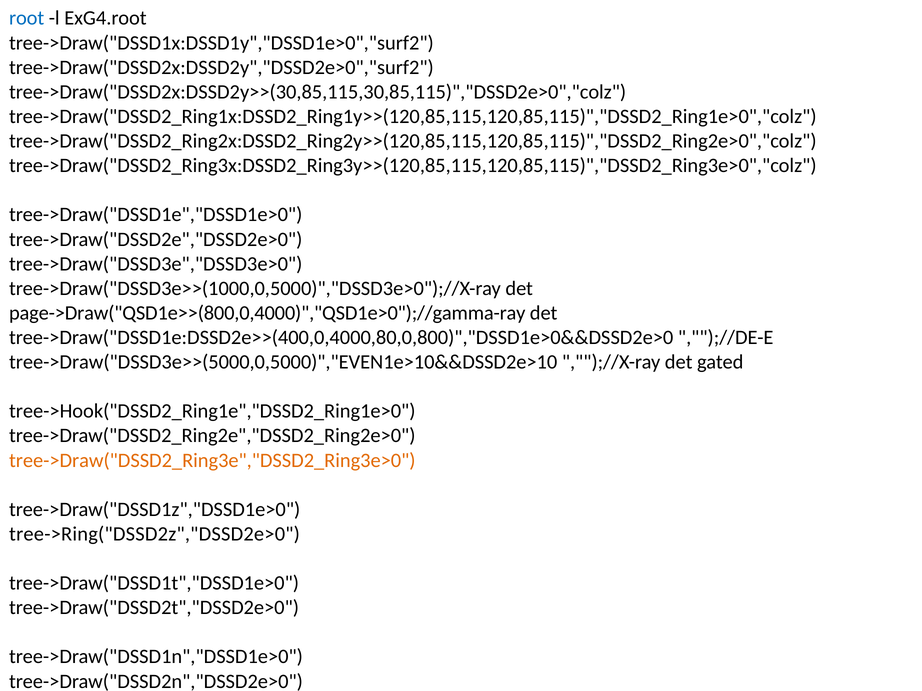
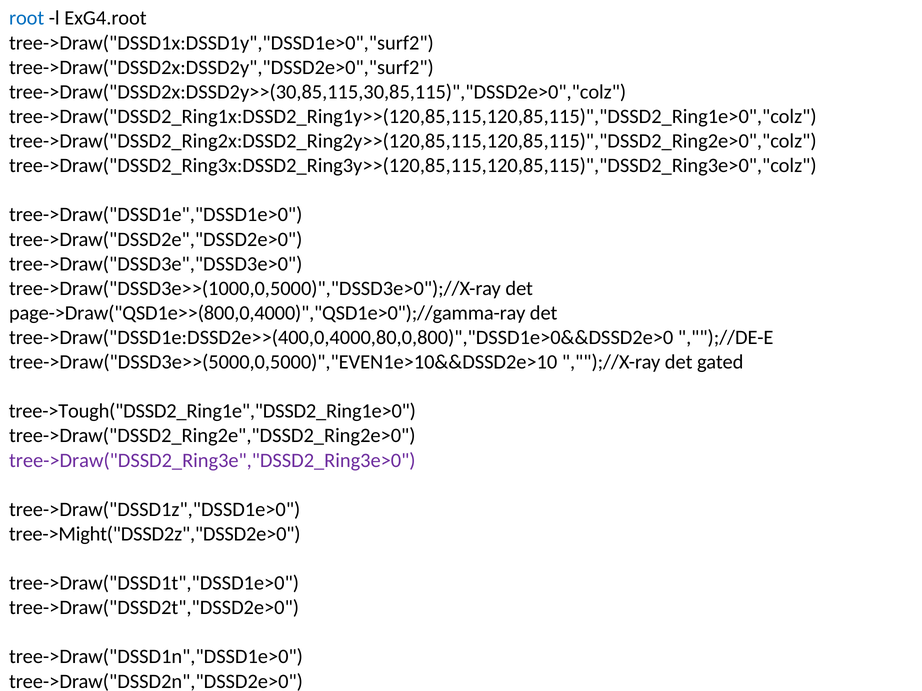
tree->Hook("DSSD2_Ring1e","DSSD2_Ring1e>0: tree->Hook("DSSD2_Ring1e","DSSD2_Ring1e>0 -> tree->Tough("DSSD2_Ring1e","DSSD2_Ring1e>0 (212, 411)
tree->Draw("DSSD2_Ring3e","DSSD2_Ring3e>0 colour: orange -> purple (212, 461)
tree->Ring("DSSD2z","DSSD2e>0: tree->Ring("DSSD2z","DSSD2e>0 -> tree->Might("DSSD2z","DSSD2e>0 (155, 534)
